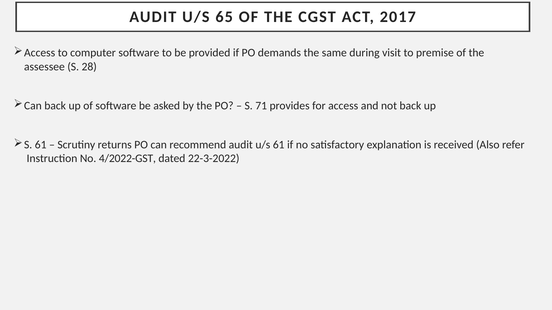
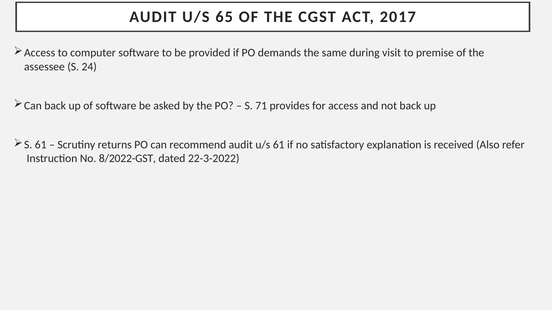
28: 28 -> 24 (89, 67)
4/2022-GST: 4/2022-GST -> 8/2022-GST (127, 159)
